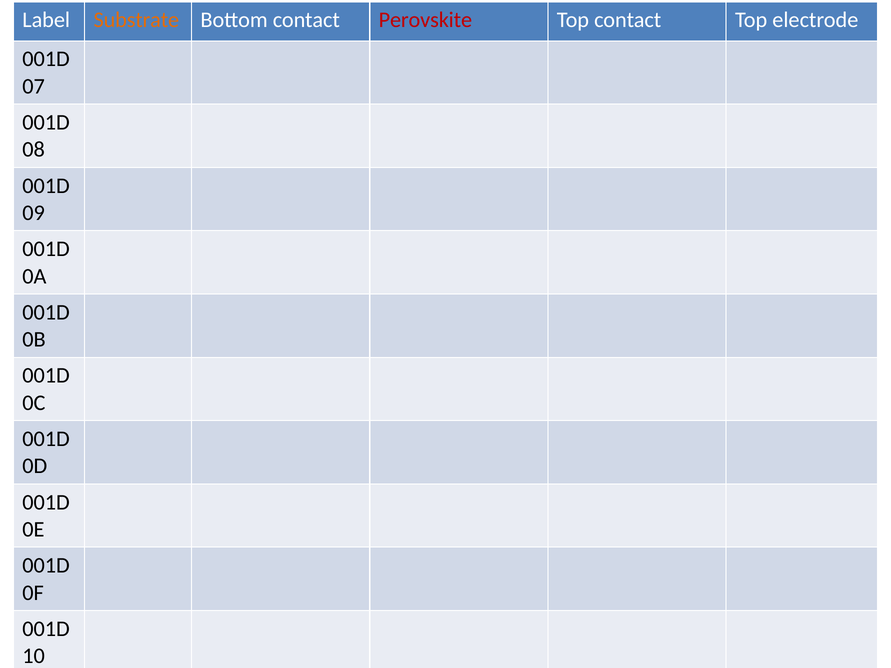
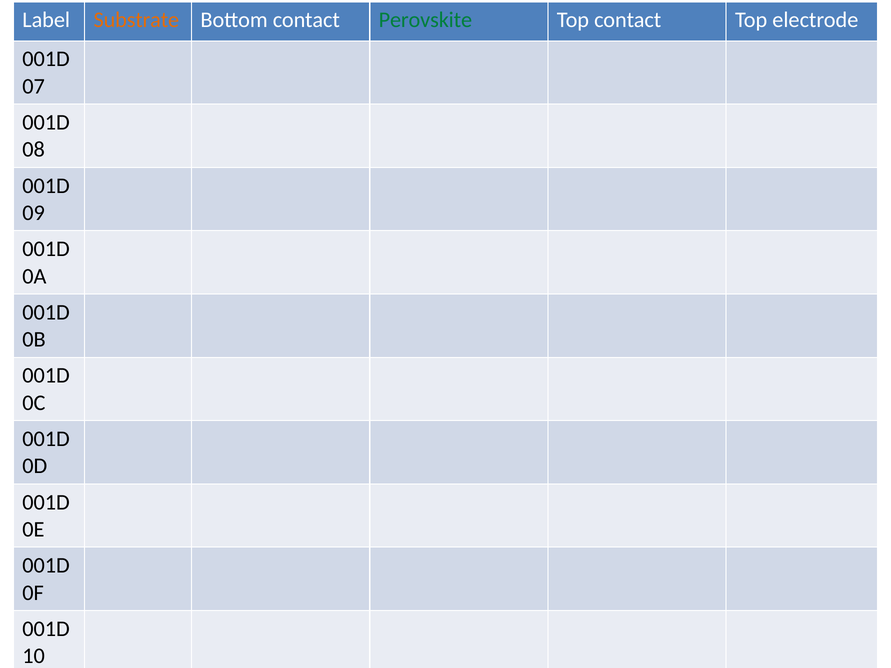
Perovskite colour: red -> green (425, 20)
